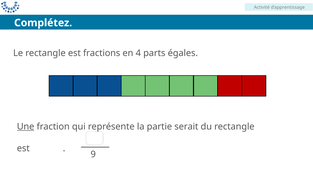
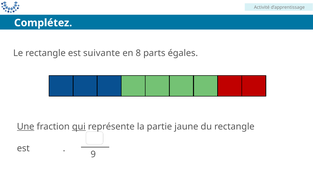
fractions: fractions -> suivante (102, 53)
4: 4 -> 8 (138, 53)
qui underline: none -> present (79, 127)
serait: serait -> jaune (186, 127)
